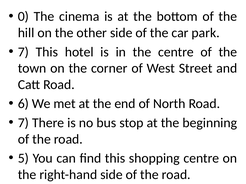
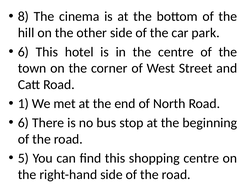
0: 0 -> 8 (23, 17)
7: 7 -> 6 (23, 52)
6: 6 -> 1 (23, 104)
7: 7 -> 6 (23, 123)
